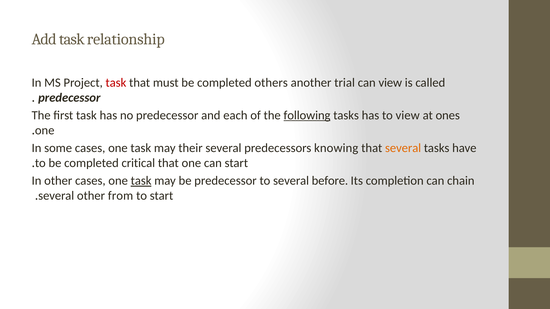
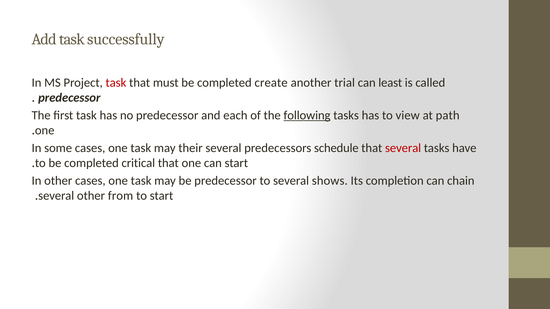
relationship: relationship -> successfully (126, 39)
others: others -> create (271, 83)
can view: view -> least (390, 83)
ones: ones -> path (448, 115)
knowing: knowing -> schedule (336, 148)
several colour: orange -> red (403, 148)
task underline: present -> none (141, 181)
before: before -> shows (330, 181)
